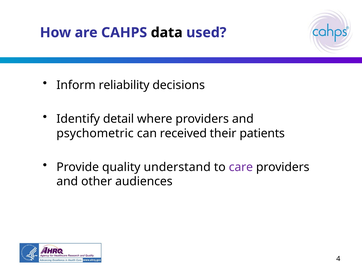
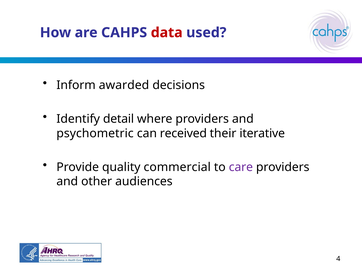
data colour: black -> red (167, 33)
reliability: reliability -> awarded (124, 85)
patients: patients -> iterative (262, 134)
understand: understand -> commercial (177, 167)
